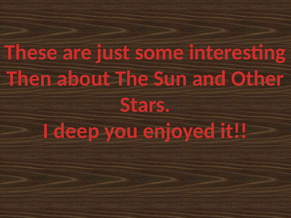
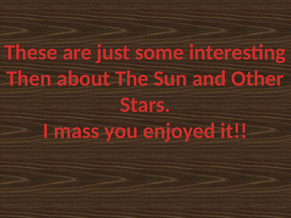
deep: deep -> mass (76, 131)
